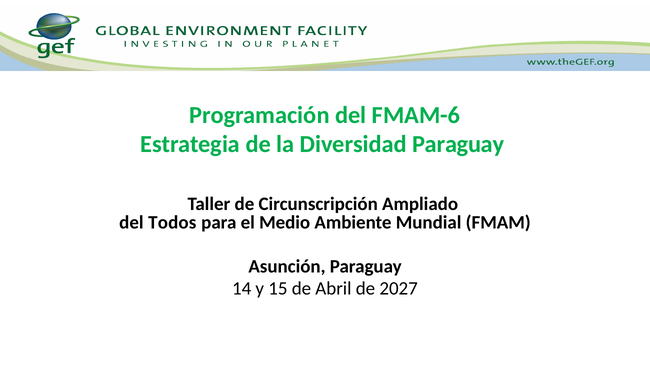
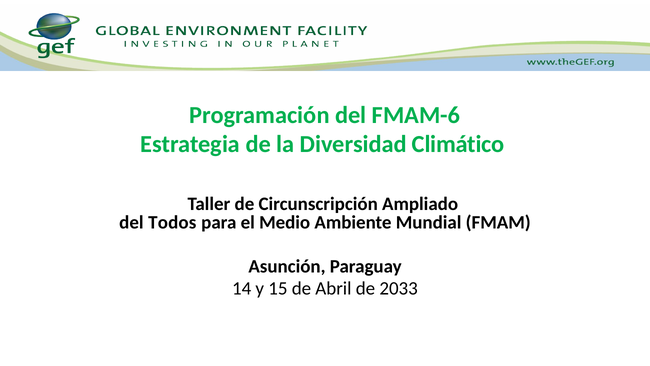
Diversidad Paraguay: Paraguay -> Climático (458, 144)
2027: 2027 -> 2033 (399, 288)
